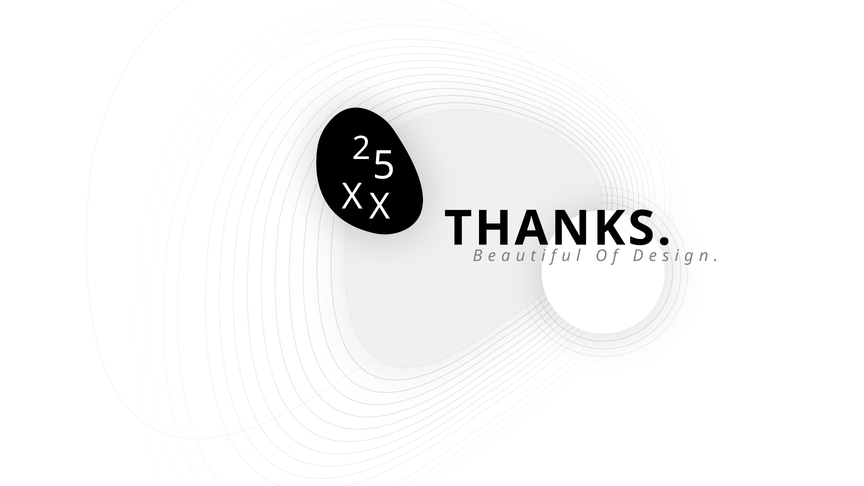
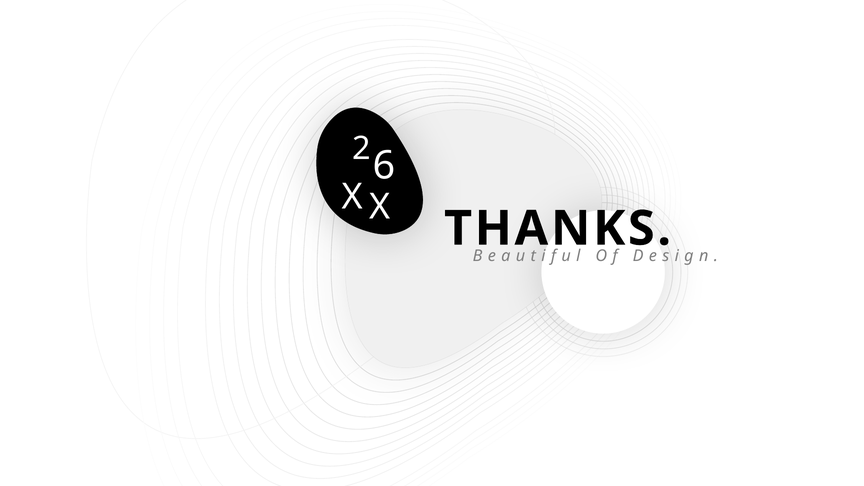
5: 5 -> 6 (384, 166)
